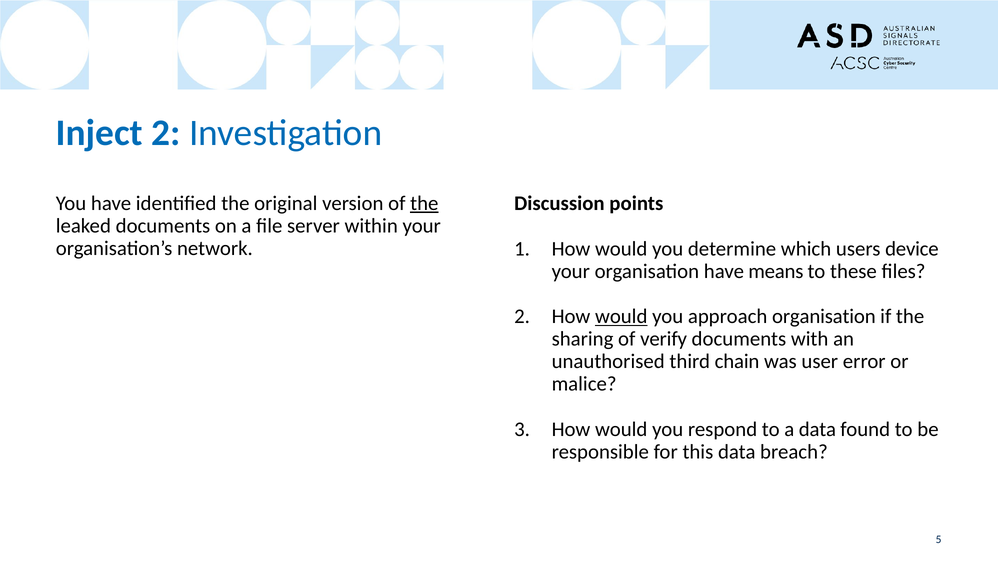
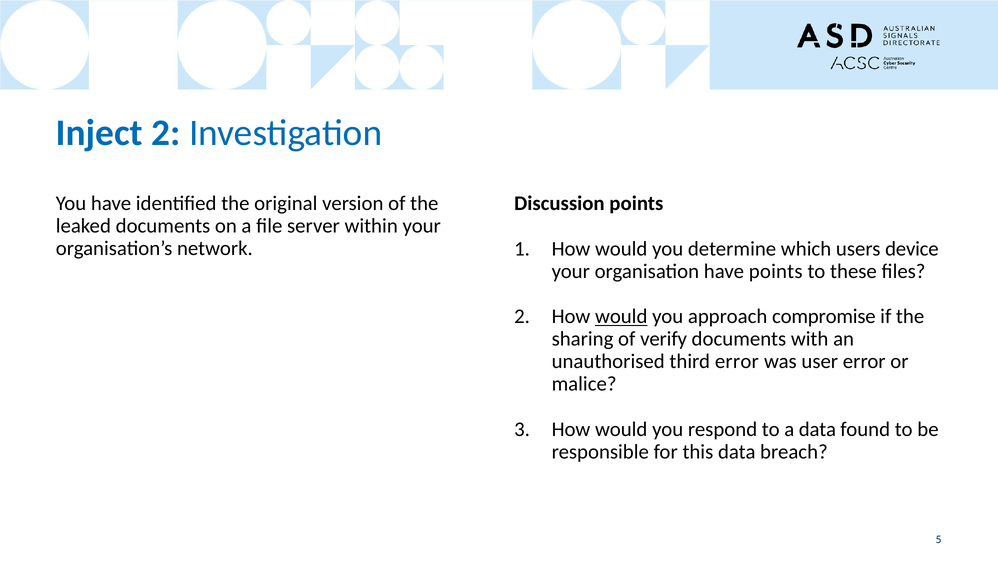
the underline: present -> none (424, 204)
have means: means -> points (776, 271)
approach organisation: organisation -> compromise (824, 317)
third chain: chain -> error (737, 362)
